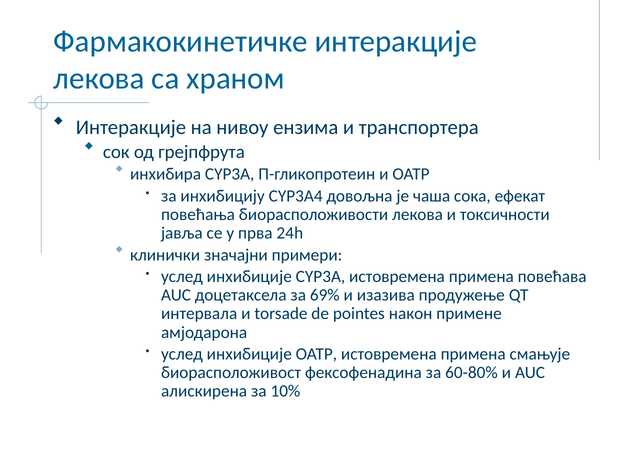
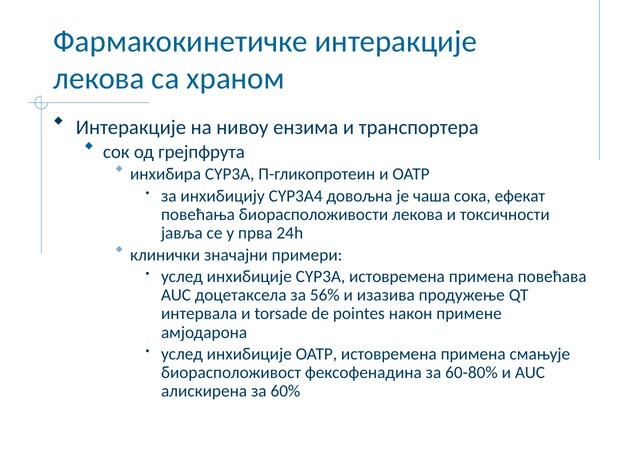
69%: 69% -> 56% (325, 295)
10%: 10% -> 60% (285, 391)
